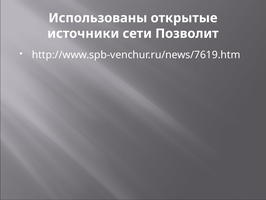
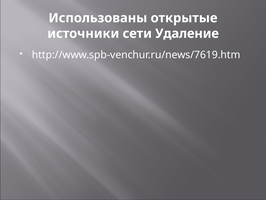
Позволит: Позволит -> Удаление (187, 33)
